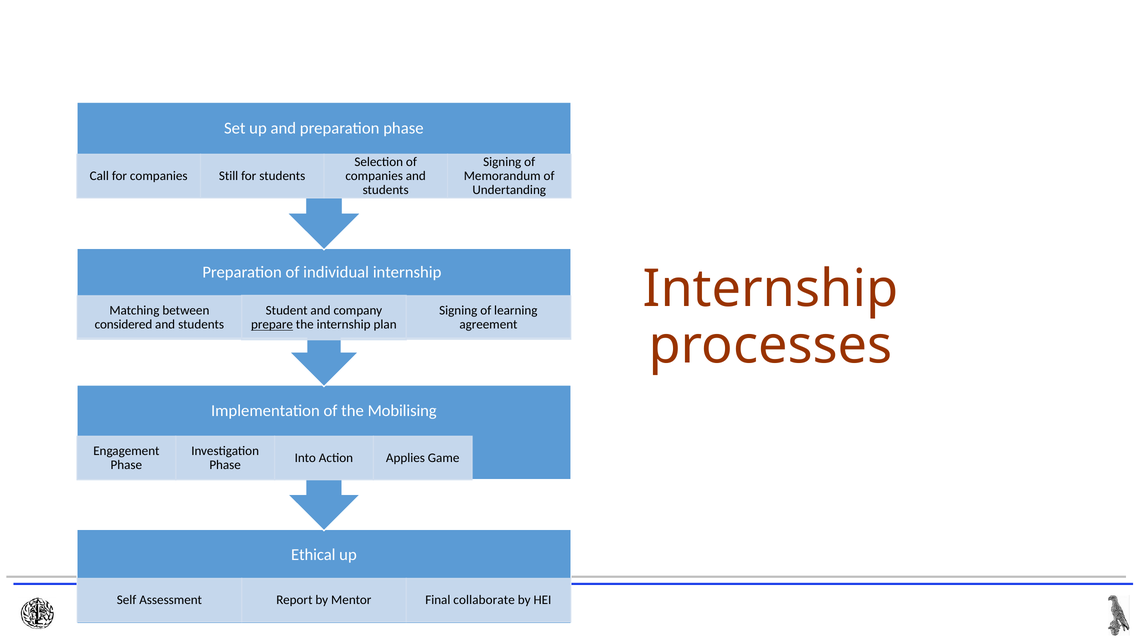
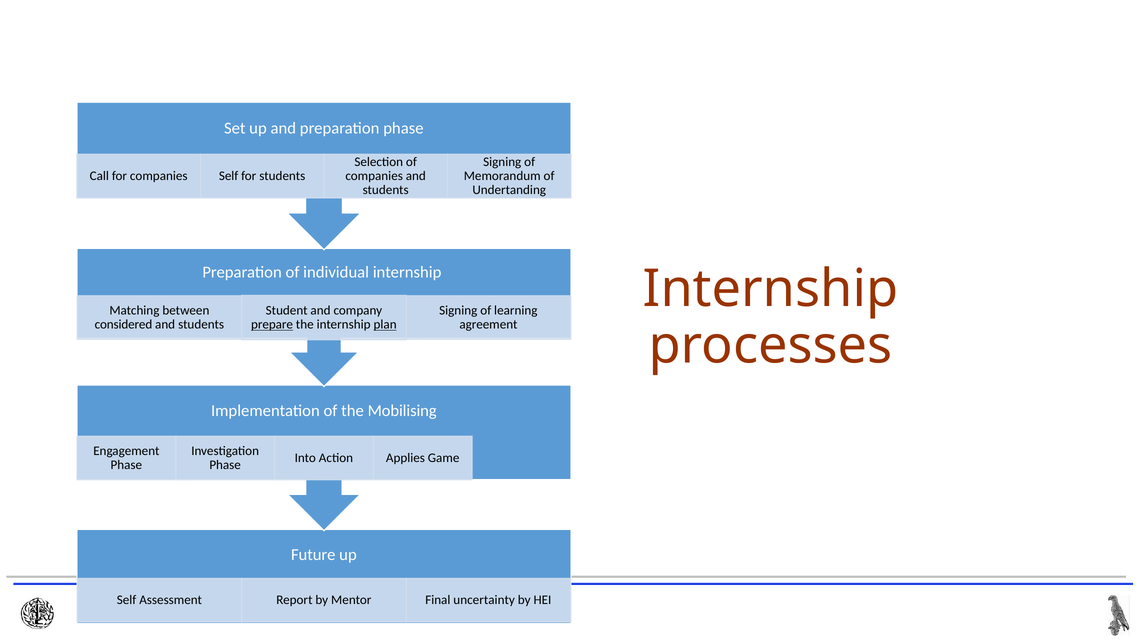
companies Still: Still -> Self (229, 176)
plan underline: none -> present (385, 325)
Ethical: Ethical -> Future (313, 555)
collaborate: collaborate -> uncertainty (484, 600)
